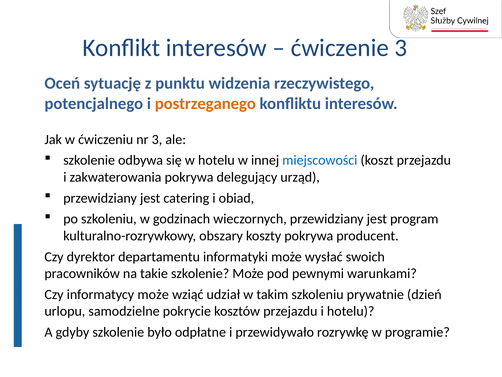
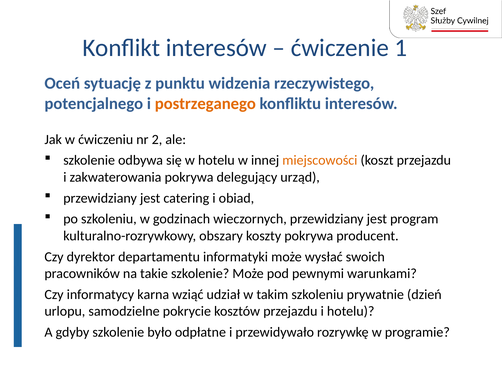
ćwiczenie 3: 3 -> 1 (401, 48)
nr 3: 3 -> 2 (157, 139)
miejscowości colour: blue -> orange (320, 160)
informatycy może: może -> karna (153, 294)
